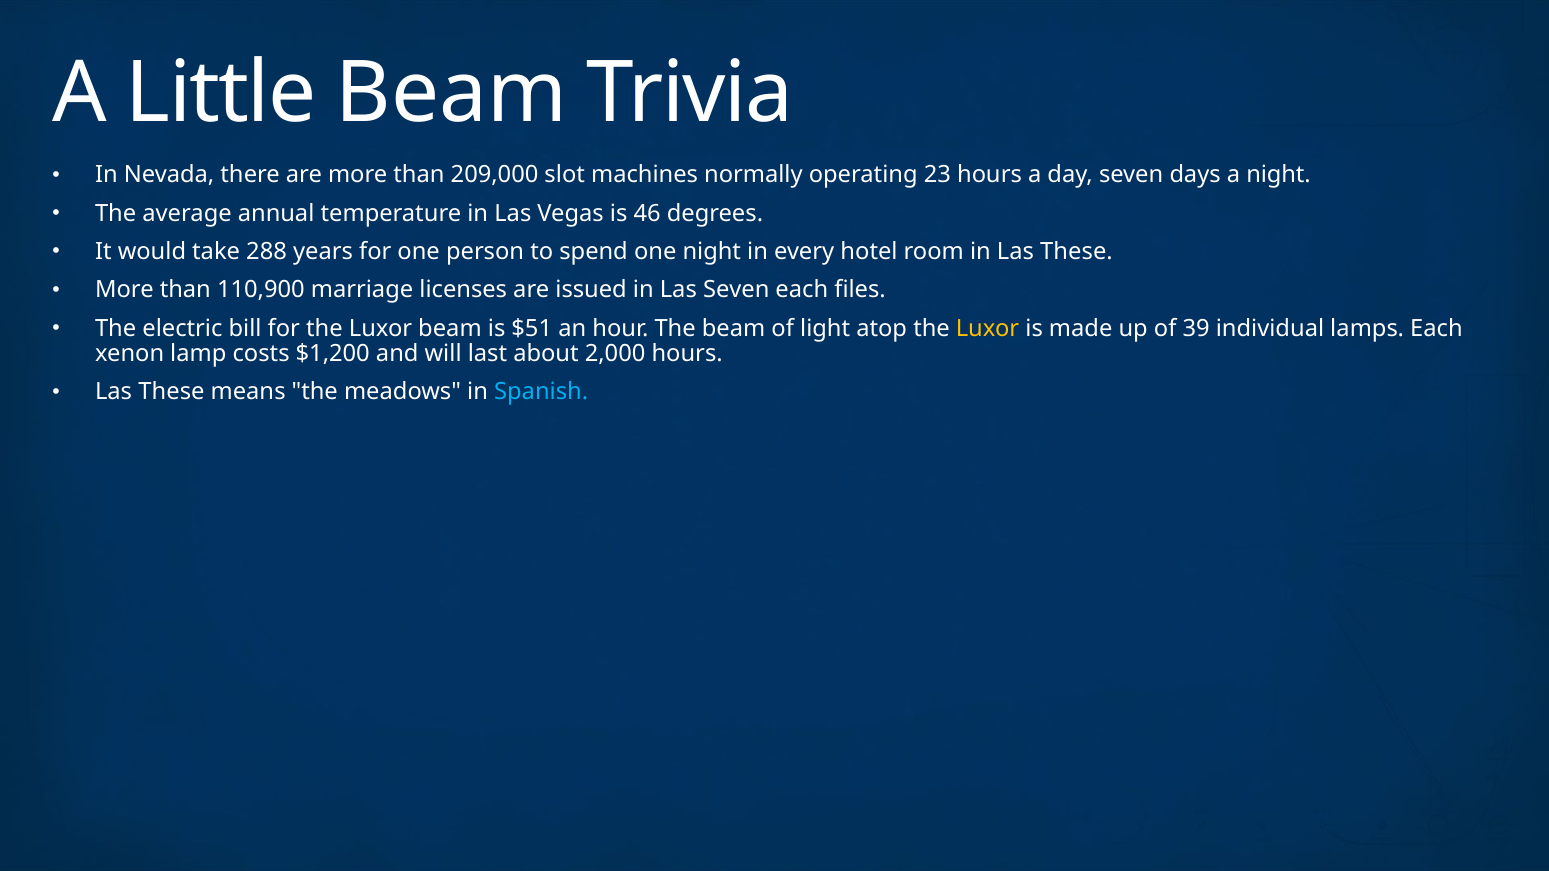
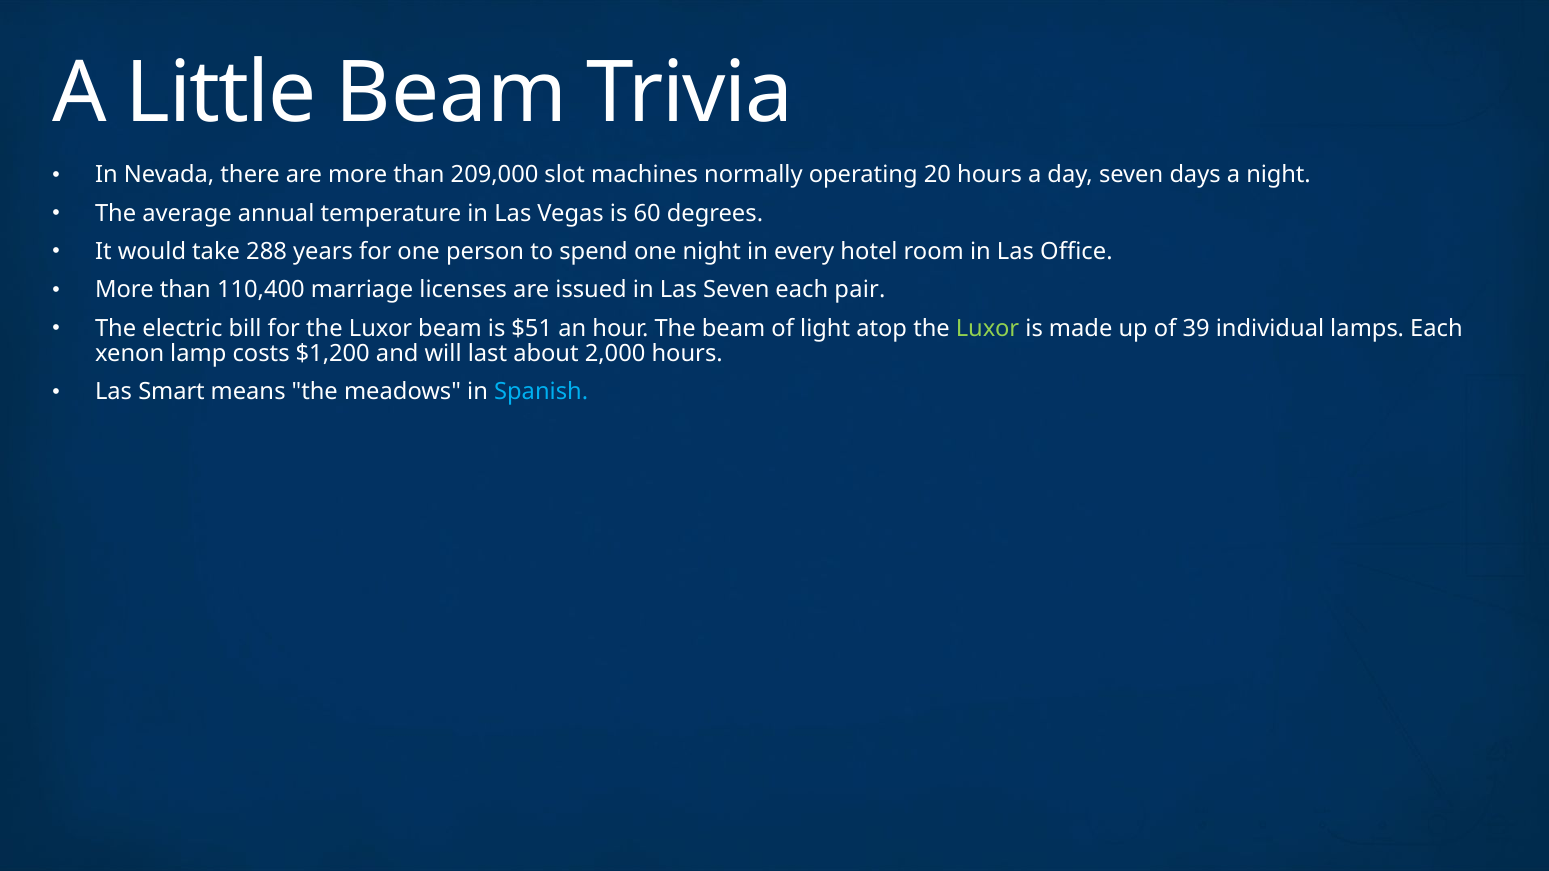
23: 23 -> 20 (937, 175)
46: 46 -> 60 (647, 213)
in Las These: These -> Office (1076, 252)
110,900: 110,900 -> 110,400 (261, 290)
files: files -> pair (860, 290)
Luxor colour: yellow -> light green (988, 328)
These: These -> Smart (172, 392)
